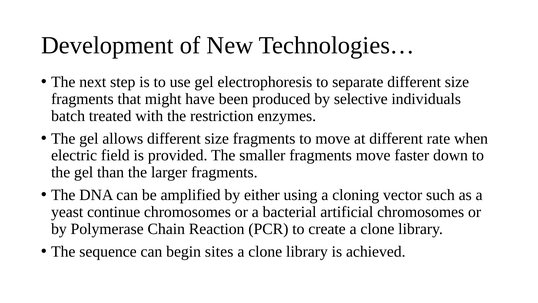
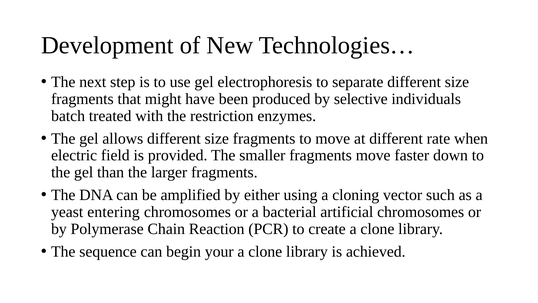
continue: continue -> entering (114, 212)
sites: sites -> your (219, 251)
